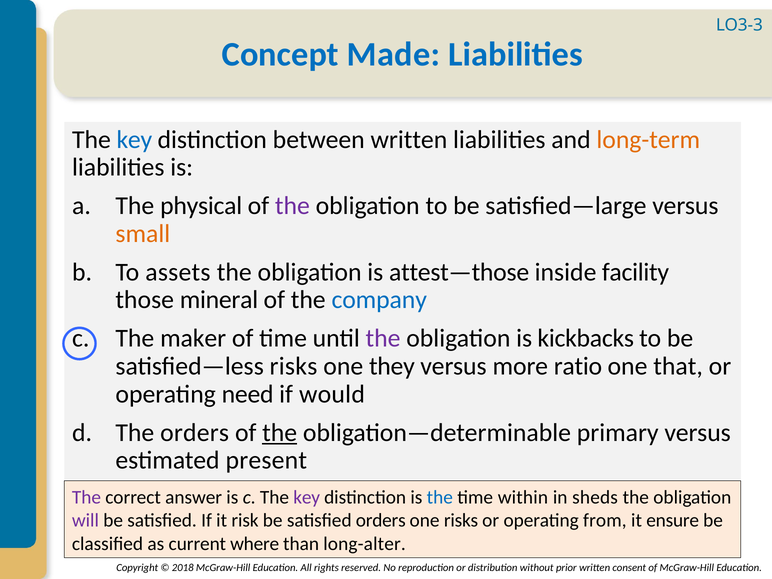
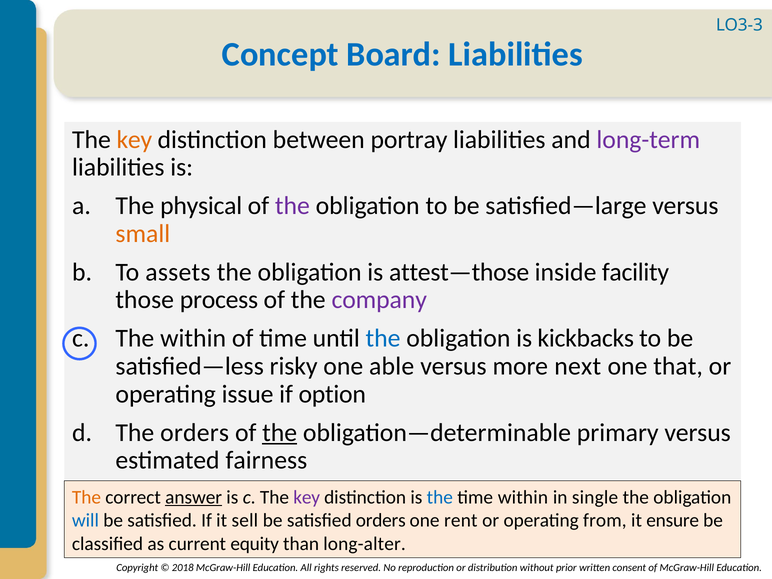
Made: Made -> Board (394, 55)
key colour: blue -> orange (134, 140)
between written: written -> portray (409, 140)
long-term colour: orange -> purple (648, 140)
mineral: mineral -> process (219, 300)
company colour: blue -> purple (379, 300)
The maker: maker -> within (193, 338)
the colour: purple -> blue (383, 338)
satisfied—less risks: risks -> risky (294, 366)
they: they -> able (392, 366)
ratio: ratio -> next (578, 366)
need: need -> issue (248, 394)
would: would -> option (332, 394)
present: present -> fairness (266, 460)
The colour: purple -> orange (86, 497)
answer underline: none -> present (194, 497)
sheds: sheds -> single (595, 497)
will colour: purple -> blue (85, 520)
risk: risk -> sell (245, 520)
one risks: risks -> rent (461, 520)
where: where -> equity (255, 544)
